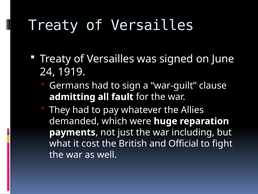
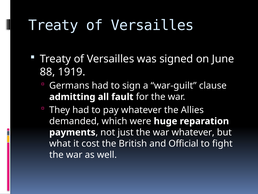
24: 24 -> 88 (48, 72)
war including: including -> whatever (193, 132)
